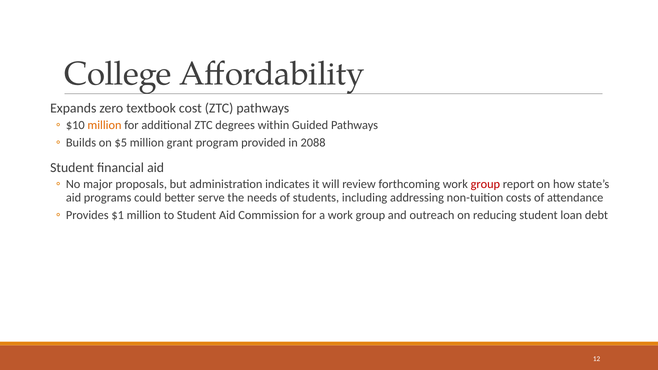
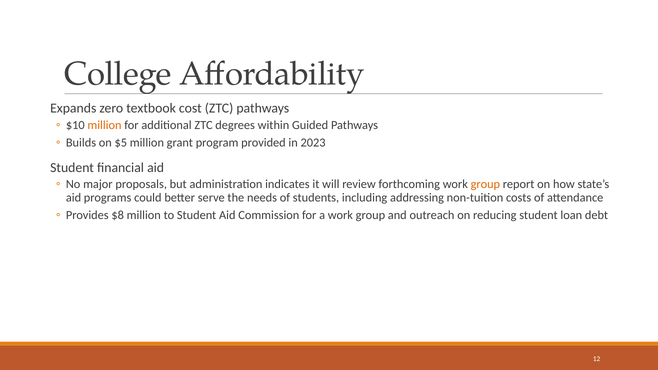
2088: 2088 -> 2023 (313, 143)
group colour: red -> orange (485, 184)
$1: $1 -> $8 (118, 215)
